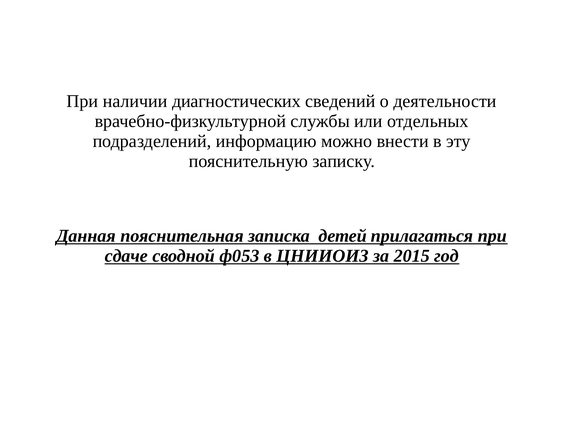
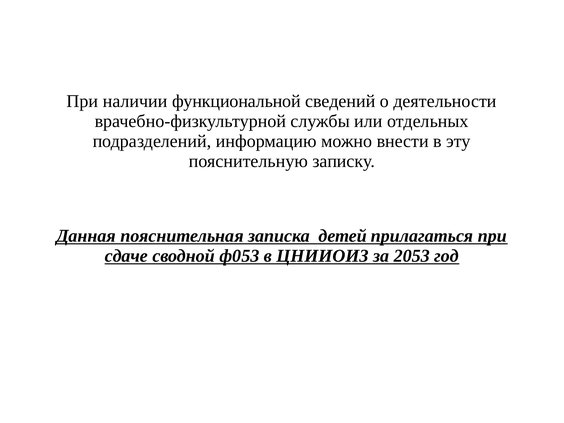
диагностических: диагностических -> функциональной (236, 101)
2015: 2015 -> 2053 (412, 256)
